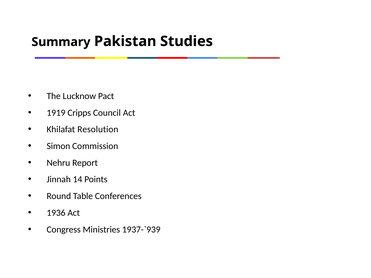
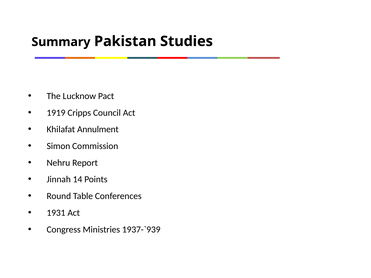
Resolution: Resolution -> Annulment (98, 129)
1936: 1936 -> 1931 (56, 213)
